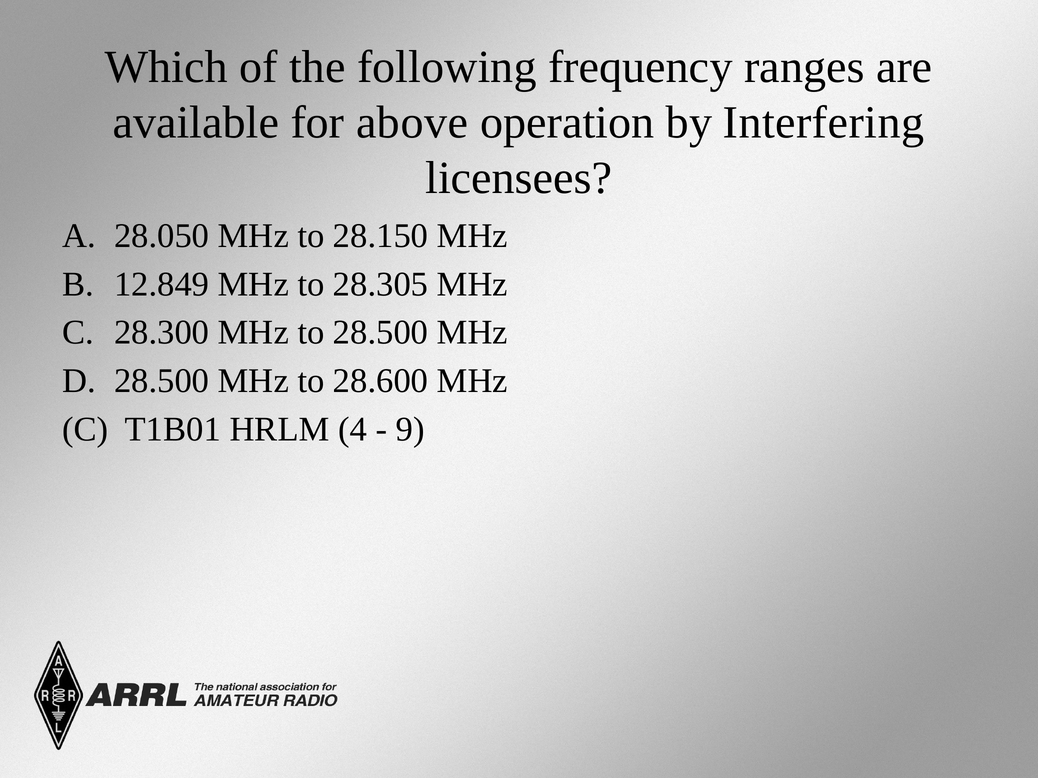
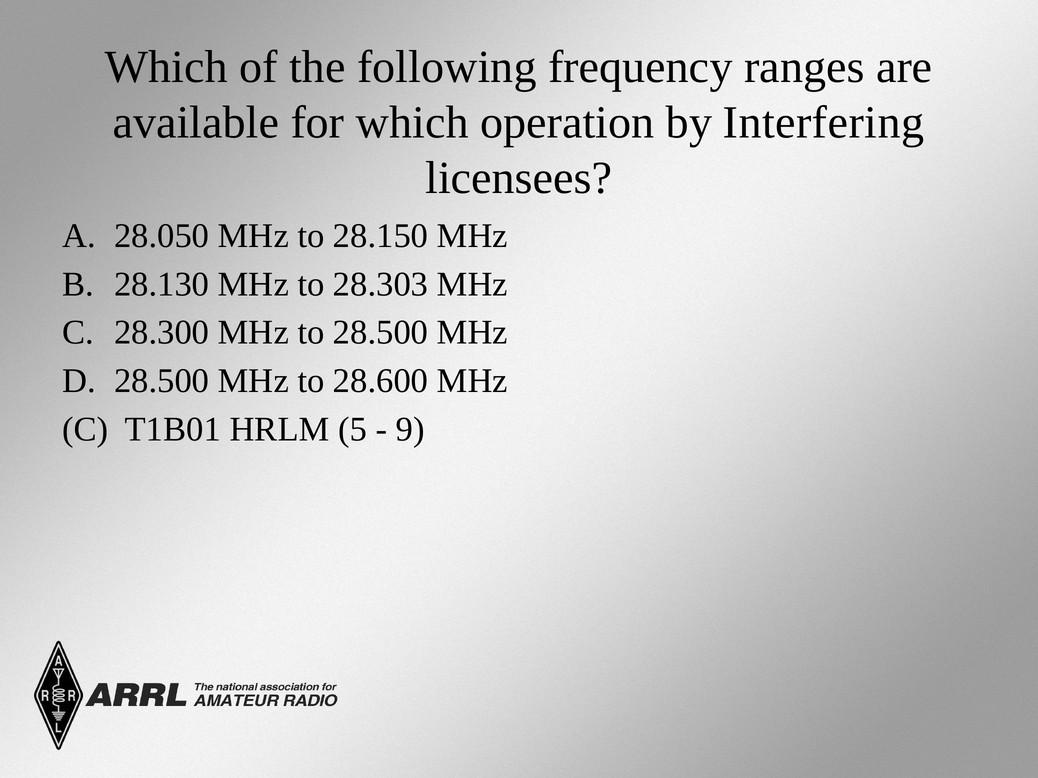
for above: above -> which (412, 123)
12.849: 12.849 -> 28.130 (162, 284)
28.305: 28.305 -> 28.303 (381, 284)
4: 4 -> 5 (353, 430)
